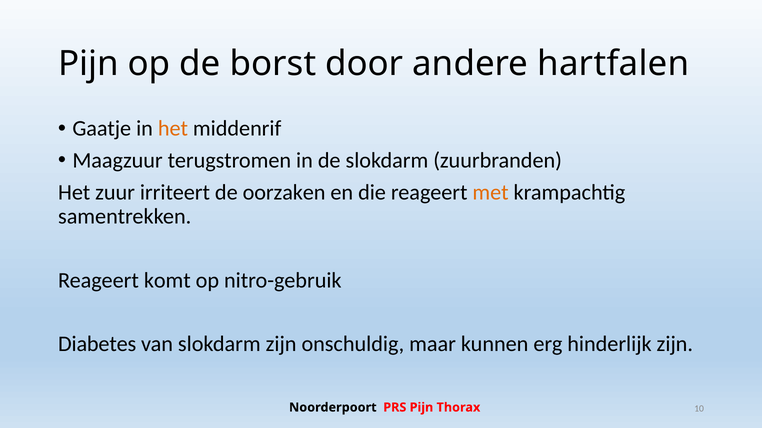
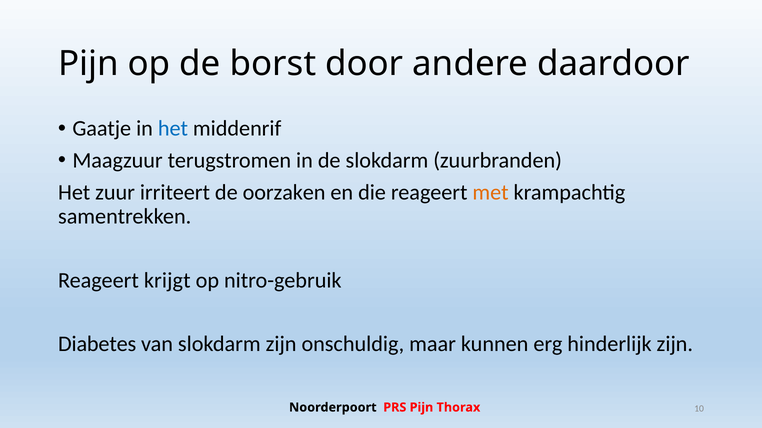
hartfalen: hartfalen -> daardoor (614, 64)
het colour: orange -> blue (173, 129)
komt: komt -> krijgt (167, 281)
